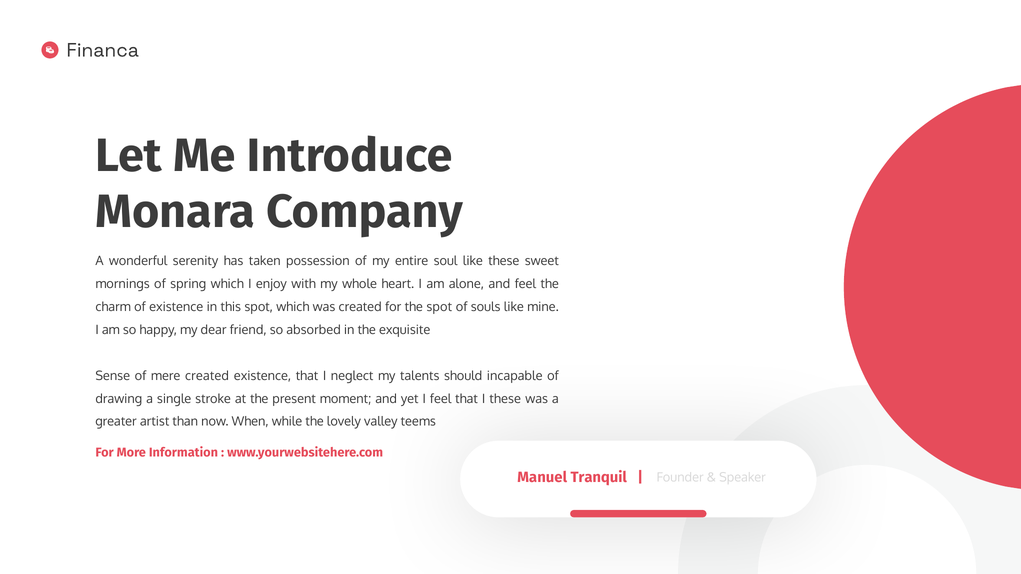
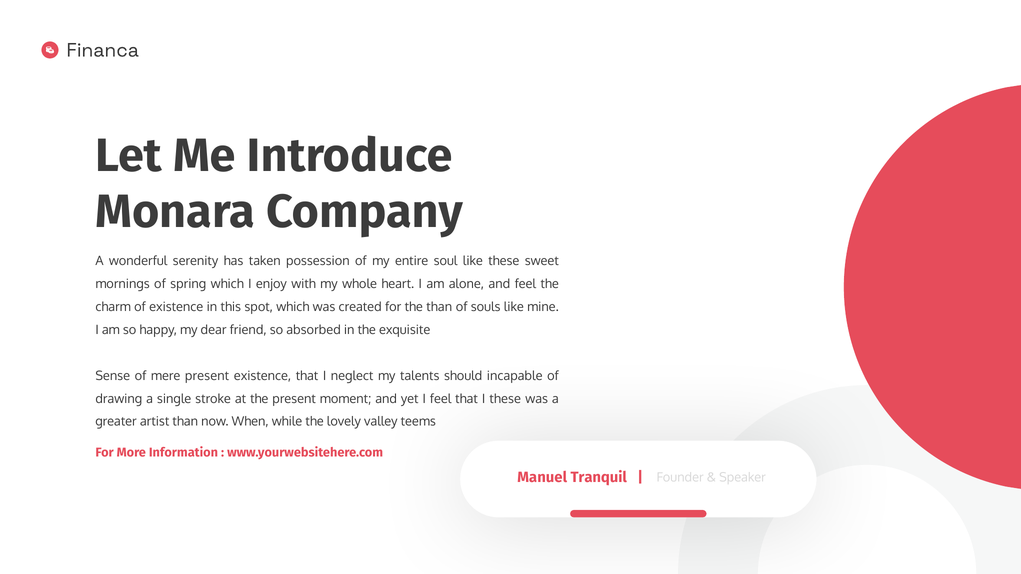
the spot: spot -> than (439, 307)
mere created: created -> present (207, 376)
